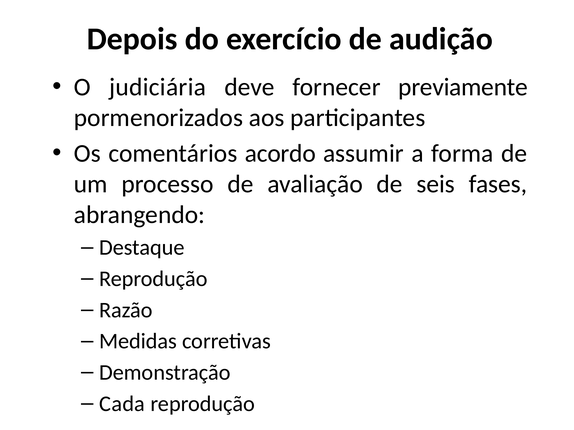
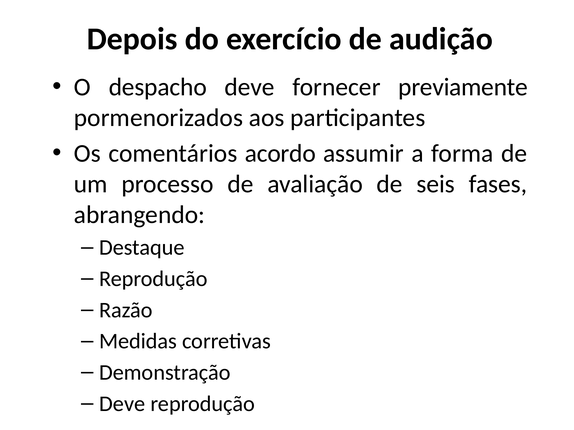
judiciária: judiciária -> despacho (158, 87)
Cada: Cada -> Deve (122, 404)
